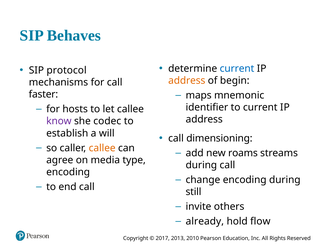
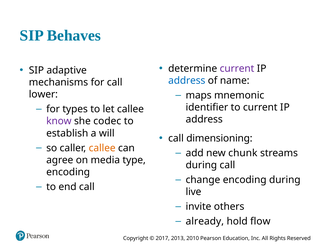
current colour: blue -> purple (237, 69)
protocol: protocol -> adaptive (67, 70)
address colour: orange -> blue (187, 81)
begin: begin -> name (235, 81)
faster: faster -> lower (43, 94)
hosts: hosts -> types (75, 109)
roams: roams -> chunk (243, 153)
still: still -> live (193, 192)
